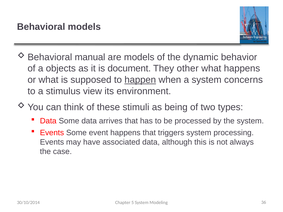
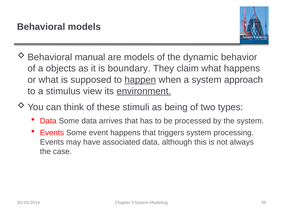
document: document -> boundary (129, 69)
other: other -> claim (188, 69)
concerns: concerns -> approach (244, 80)
environment underline: none -> present (144, 91)
